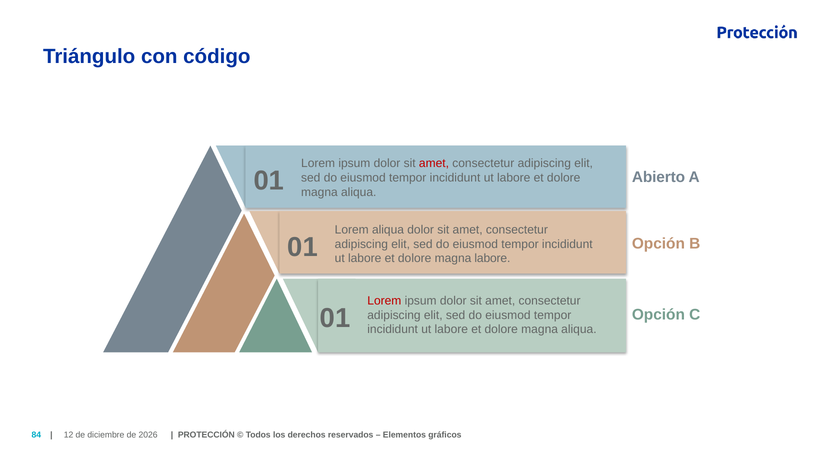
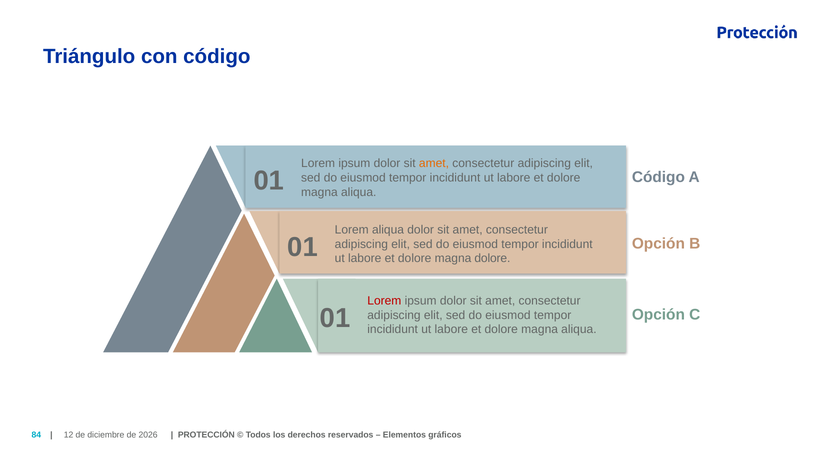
amet colour: red -> orange (434, 163)
01 Abierto: Abierto -> Código (658, 177)
magna labore: labore -> dolore (492, 258)
